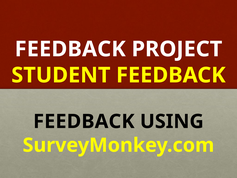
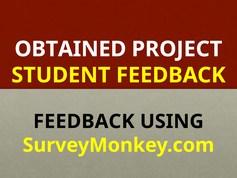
FEEDBACK: FEEDBACK -> OBTAINED (70, 49)
